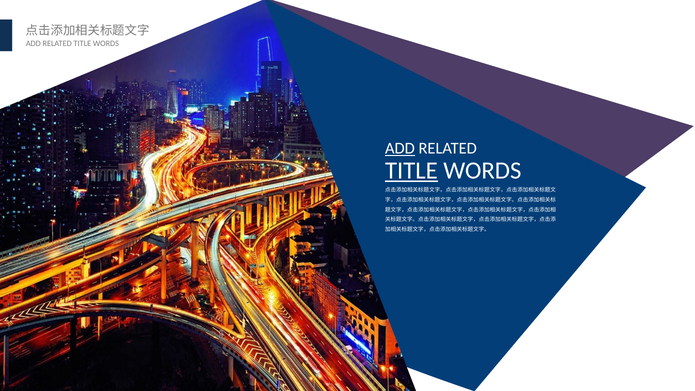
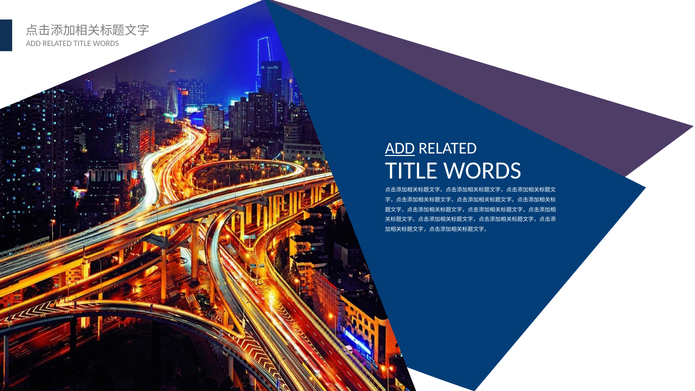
TITLE underline: present -> none (411, 170)
